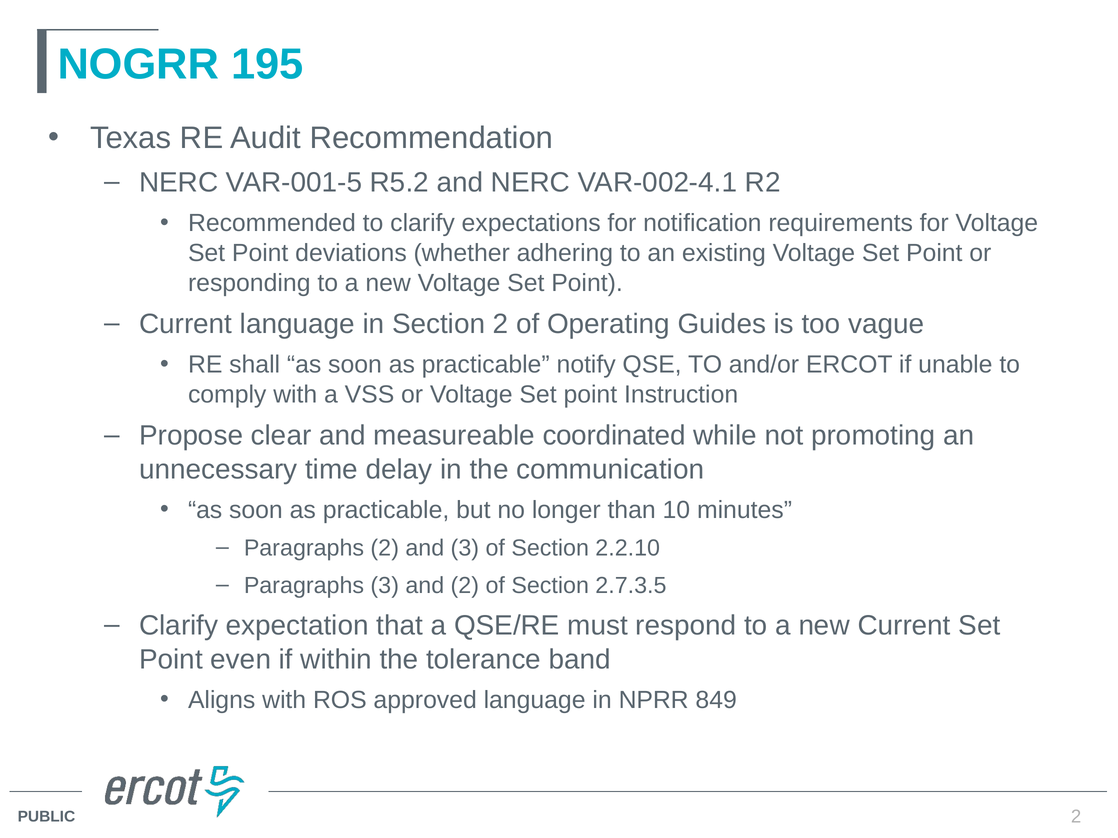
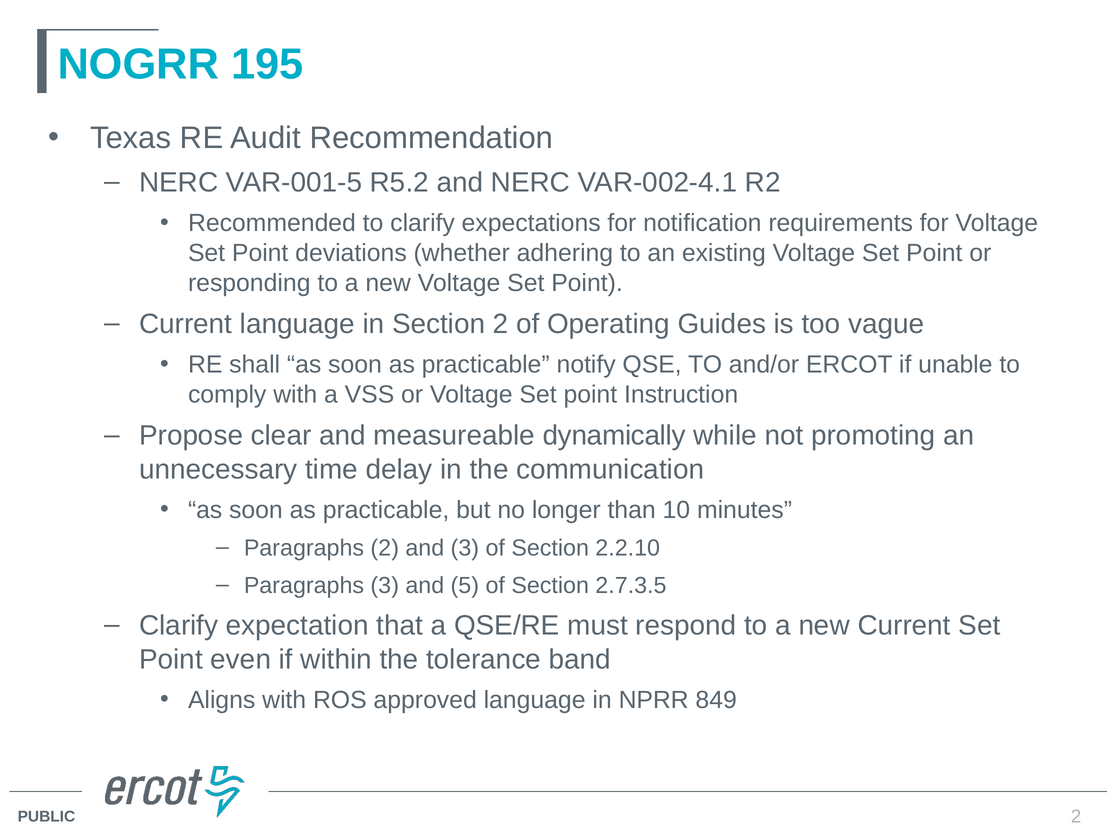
coordinated: coordinated -> dynamically (614, 436)
and 2: 2 -> 5 (465, 586)
